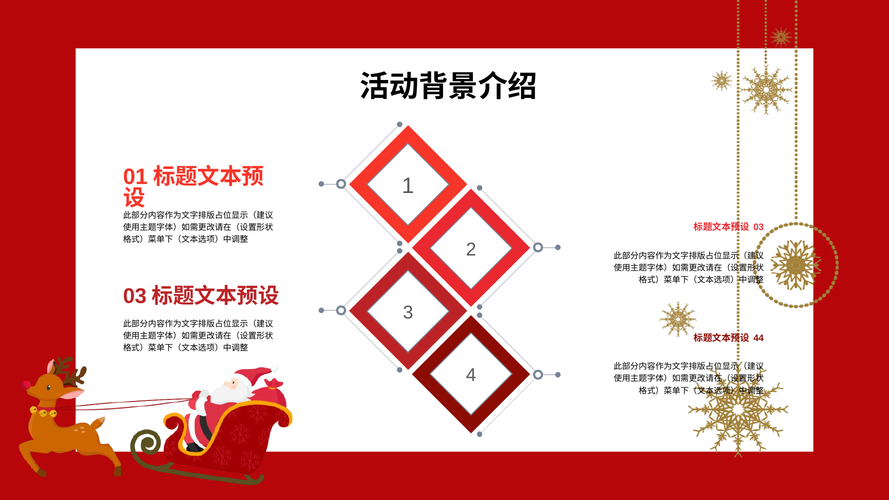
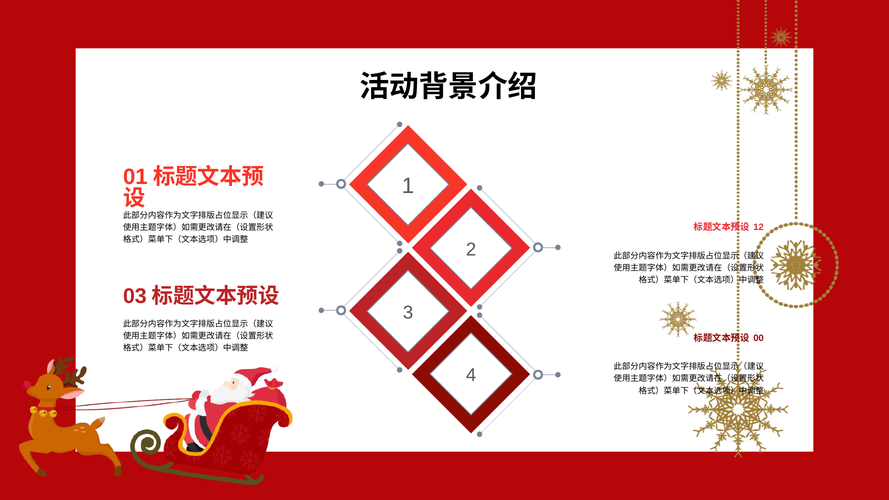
03: 03 -> 12 (759, 227)
44: 44 -> 00 (759, 338)
